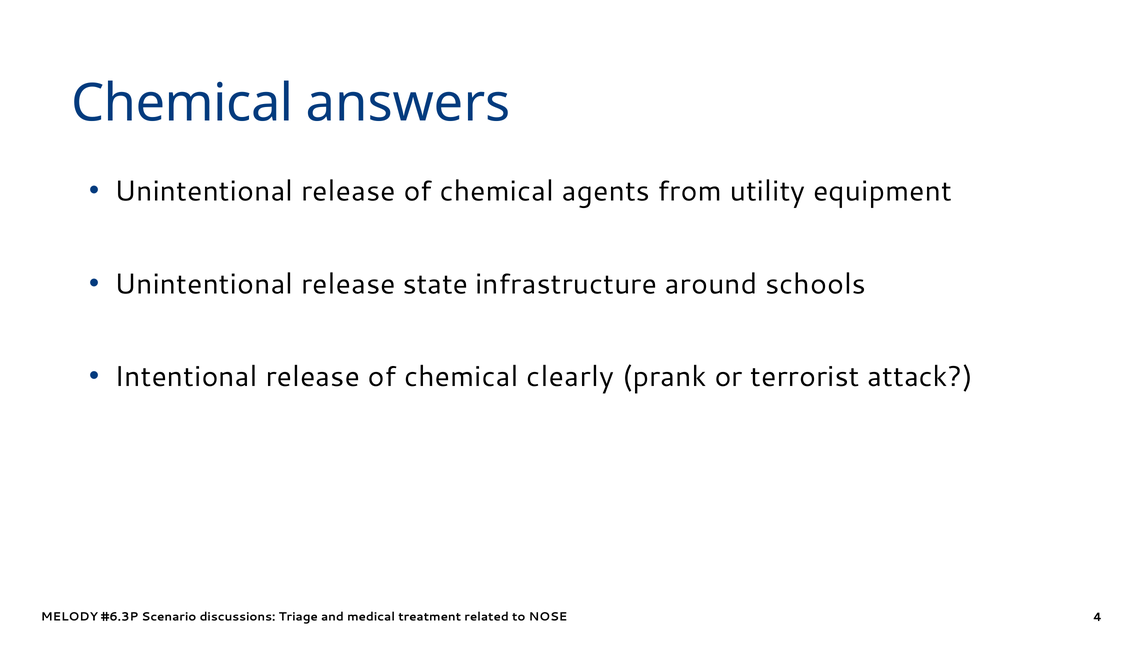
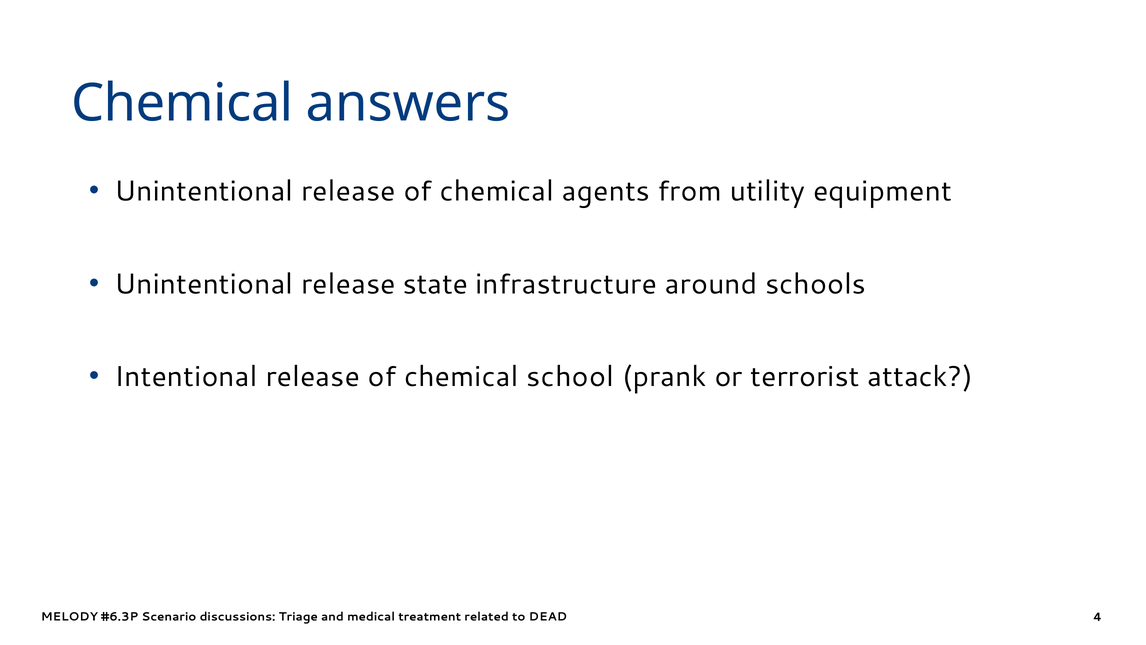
clearly: clearly -> school (570, 377)
NOSE: NOSE -> DEAD (548, 616)
